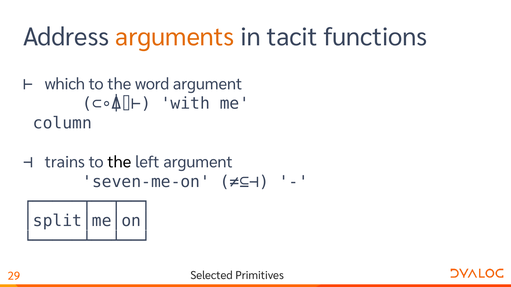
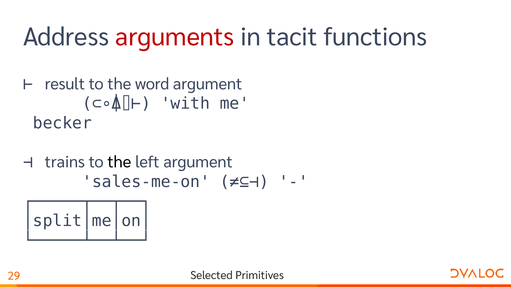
arguments colour: orange -> red (175, 37)
which: which -> result (65, 84)
column: column -> becker (62, 123)
seven-me-on: seven-me-on -> sales-me-on (146, 182)
